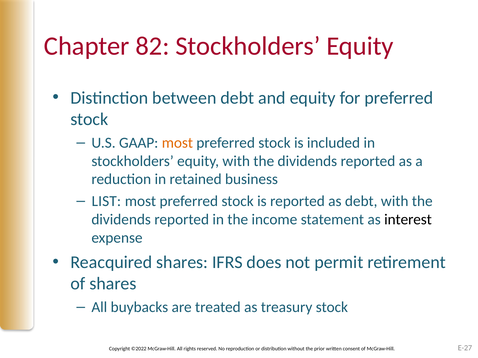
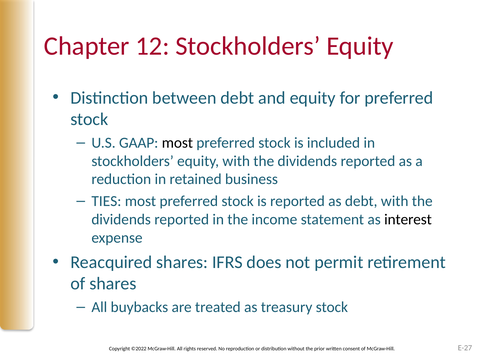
82: 82 -> 12 (152, 46)
most colour: orange -> black (177, 143)
LIST: LIST -> TIES (106, 202)
